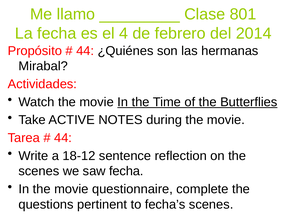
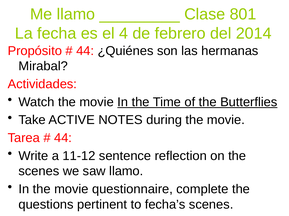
18-12: 18-12 -> 11-12 (79, 156)
saw fecha: fecha -> llamo (126, 172)
